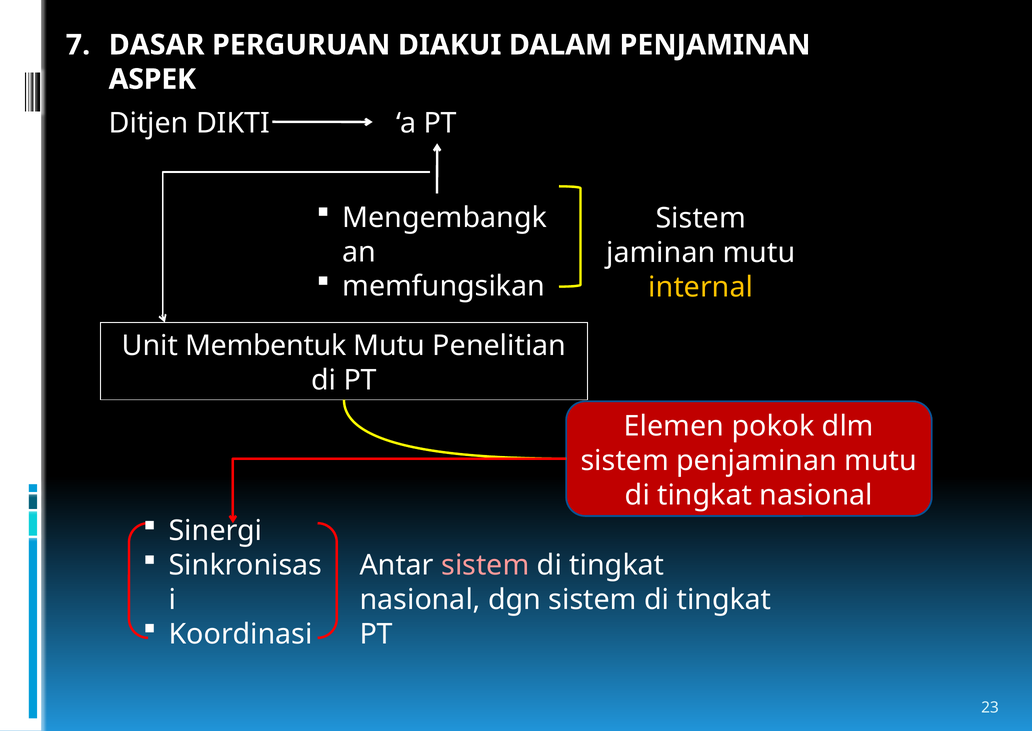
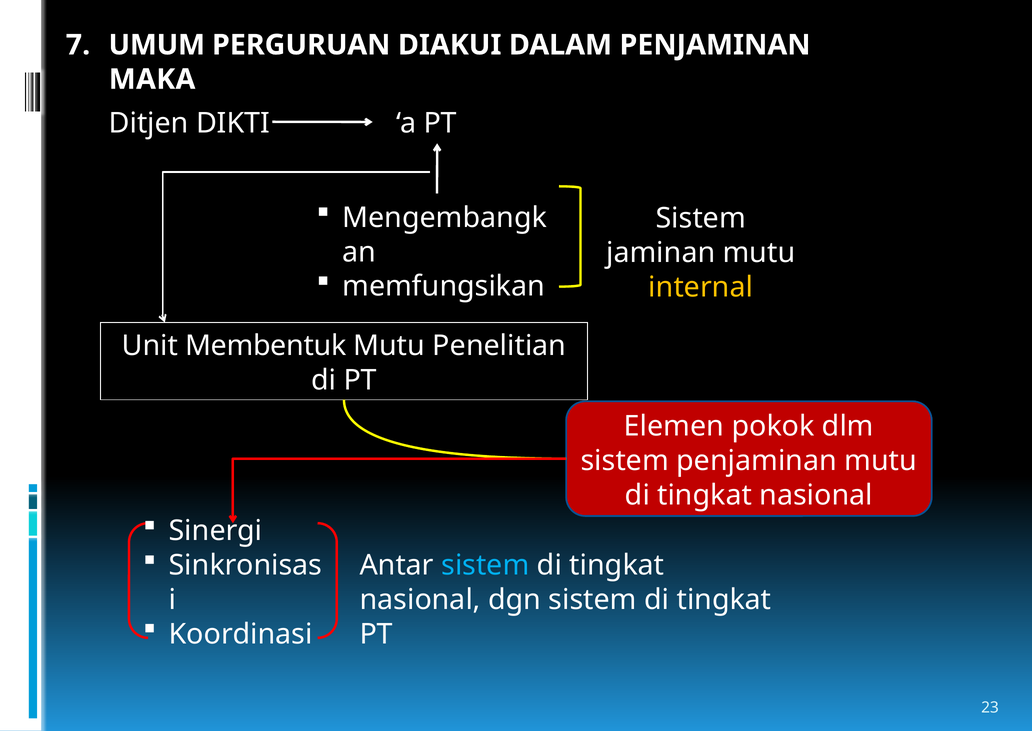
DASAR: DASAR -> UMUM (157, 45)
ASPEK: ASPEK -> MAKA (152, 79)
sistem colour: pink -> light blue (485, 565)
